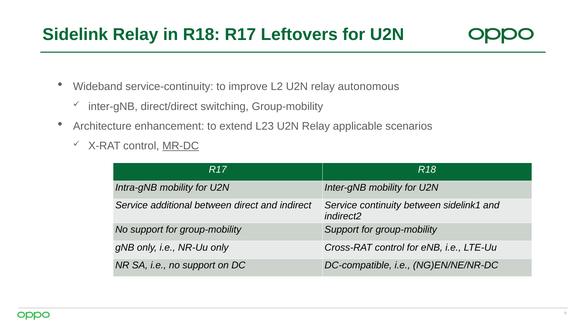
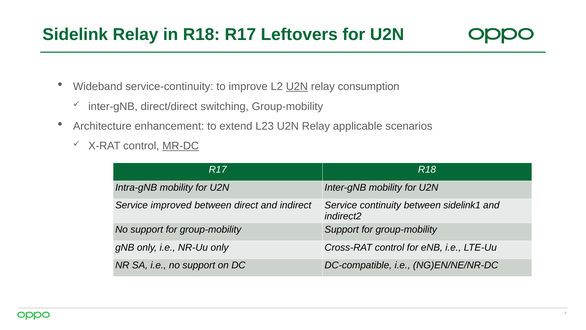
U2N underline: none -> present (297, 87)
autonomous: autonomous -> consumption (369, 87)
additional: additional -> improved (171, 205)
